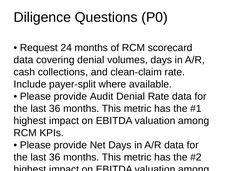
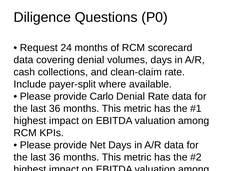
Audit: Audit -> Carlo (102, 96)
